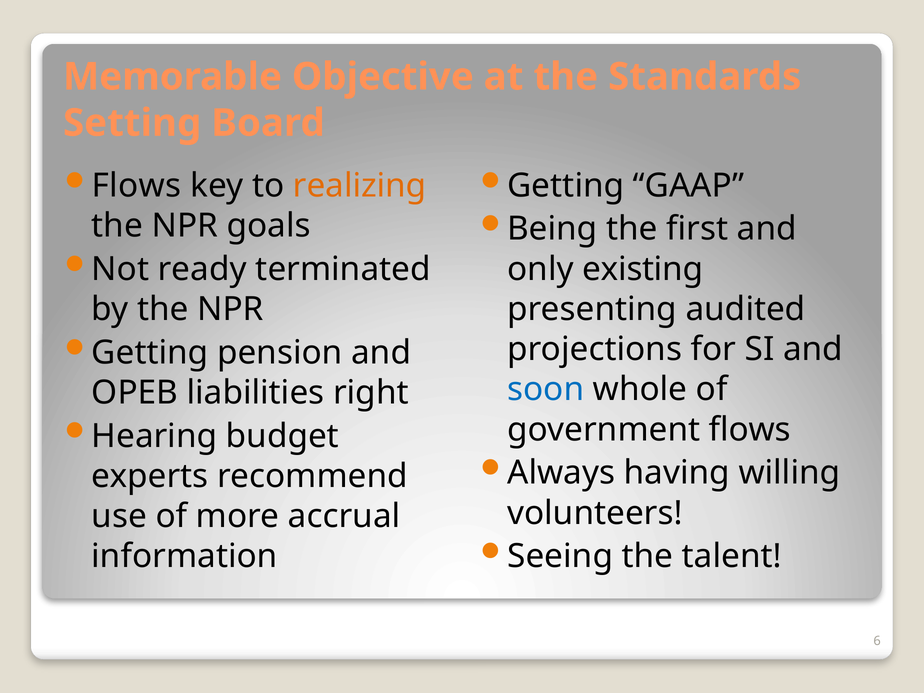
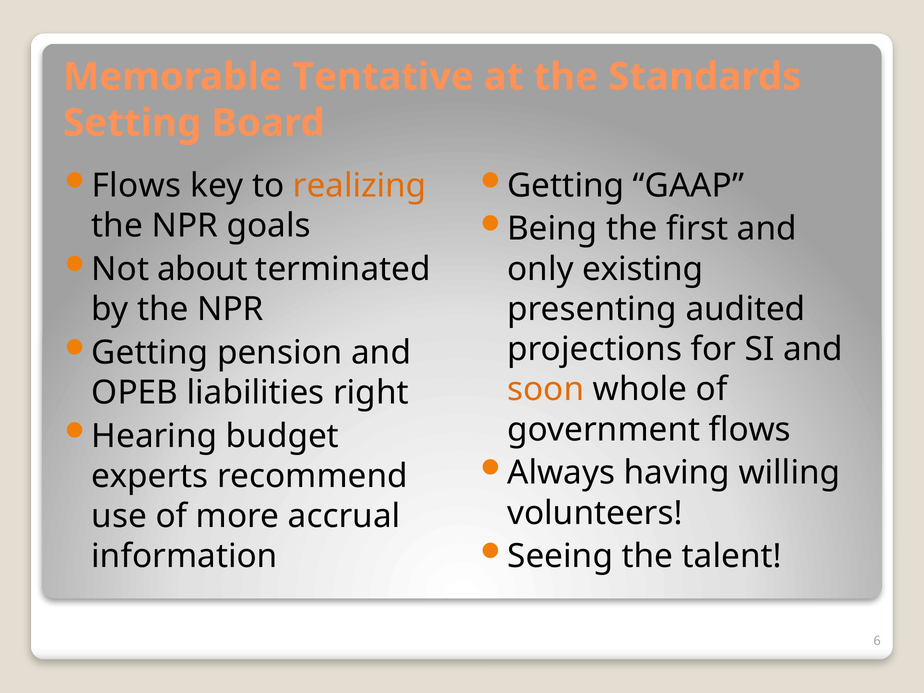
Objective: Objective -> Tentative (383, 77)
ready: ready -> about (202, 269)
soon colour: blue -> orange (546, 389)
